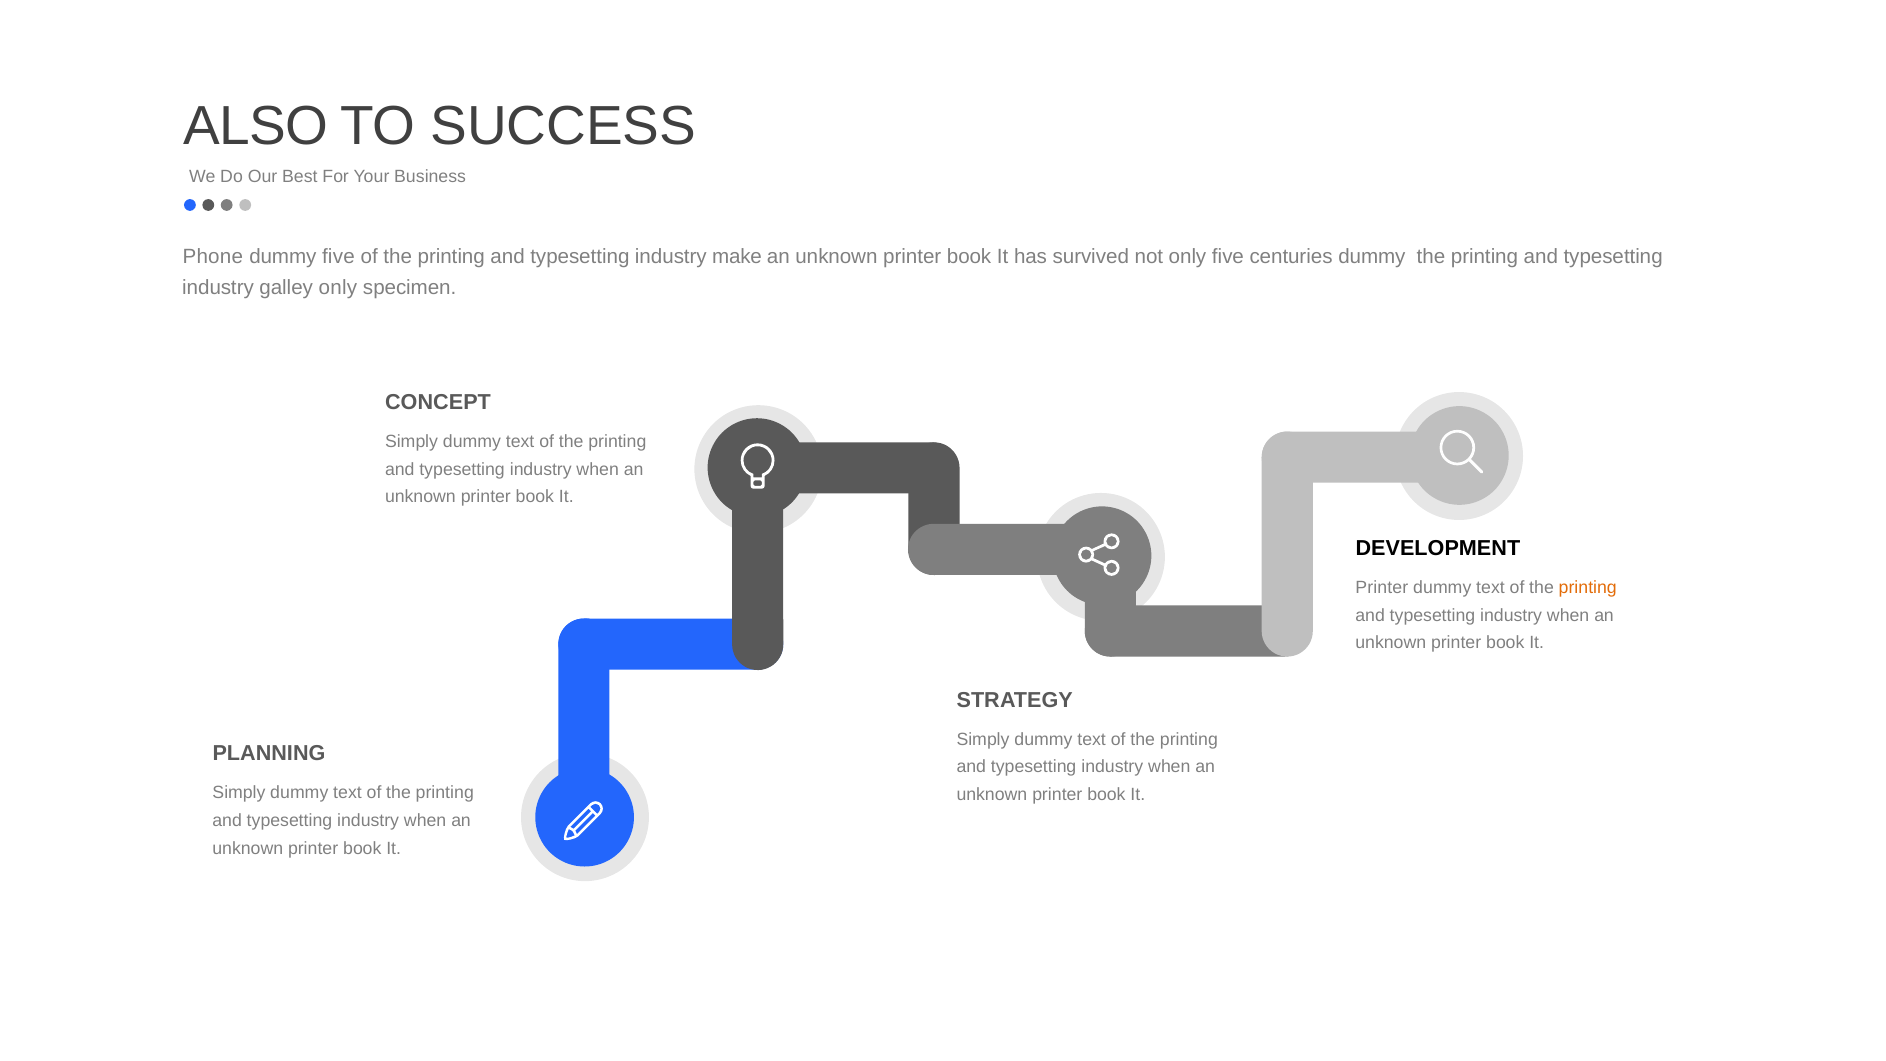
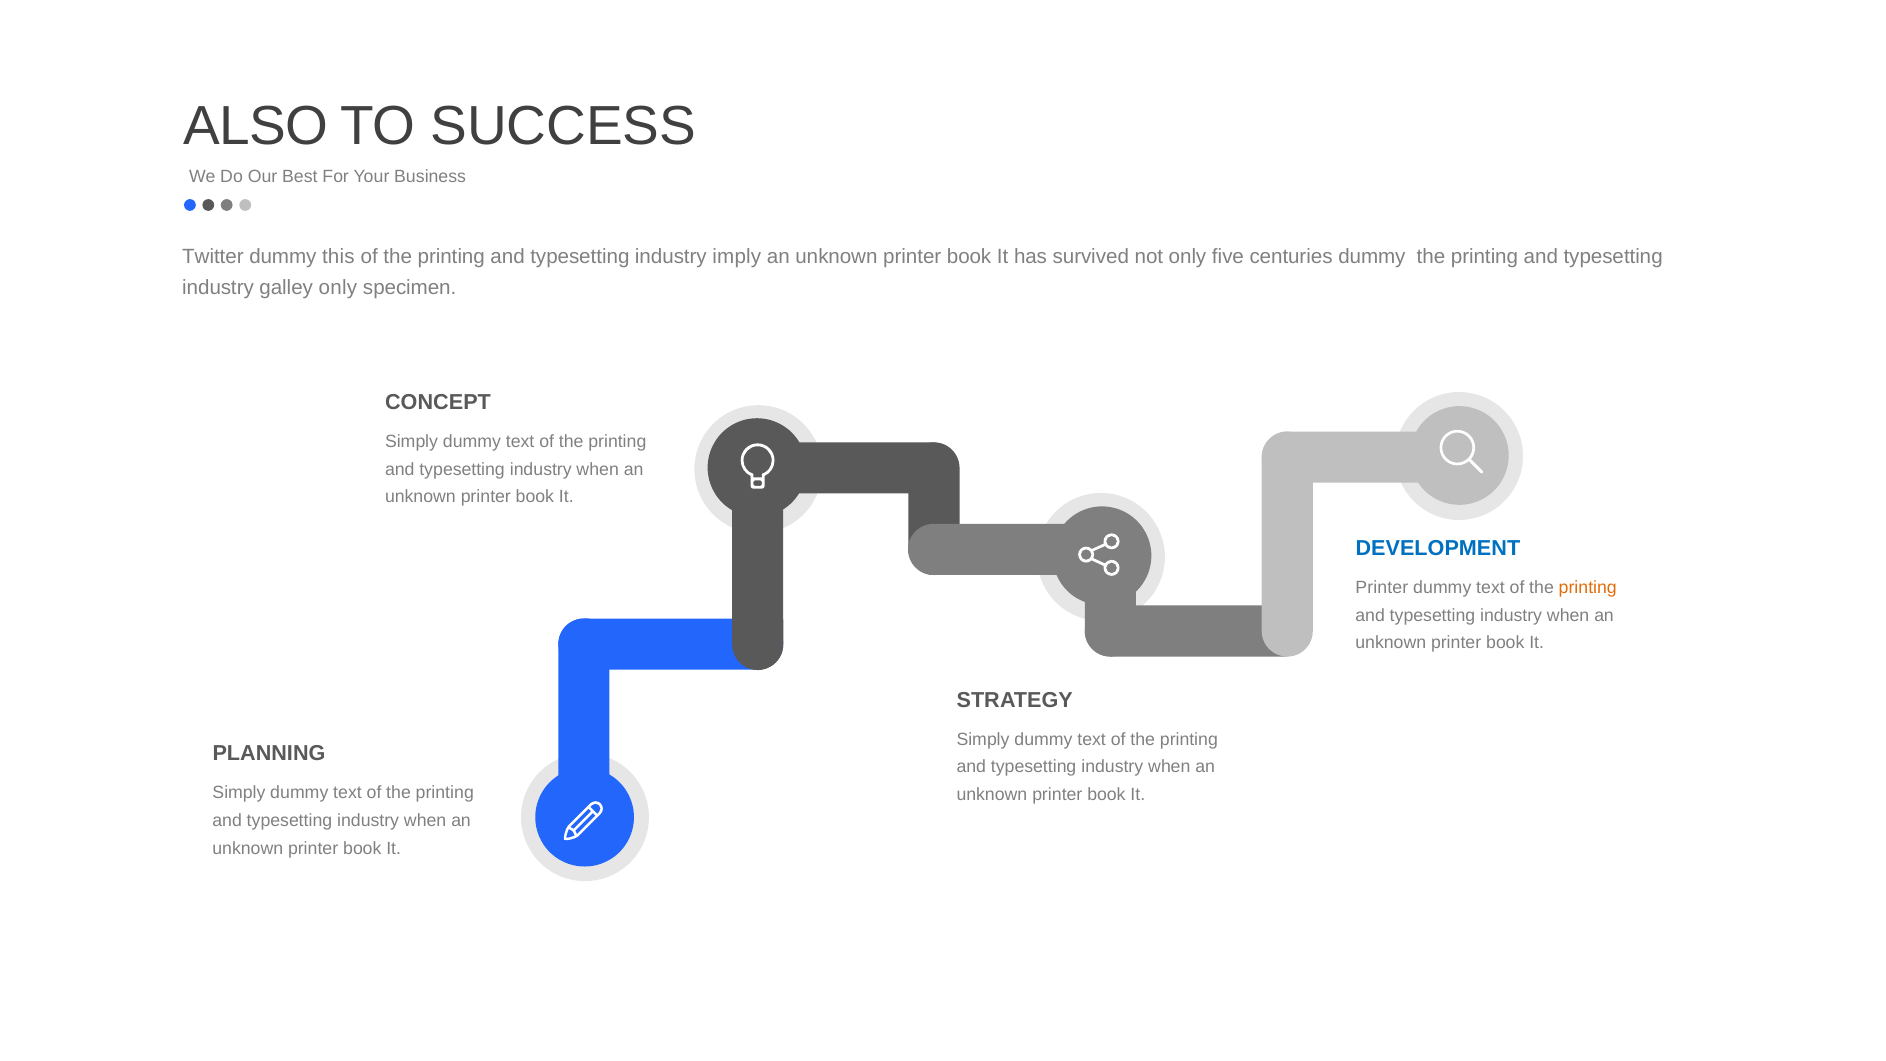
Phone: Phone -> Twitter (213, 257)
dummy five: five -> this (338, 257)
make: make -> imply (737, 257)
DEVELOPMENT colour: black -> blue (1438, 548)
